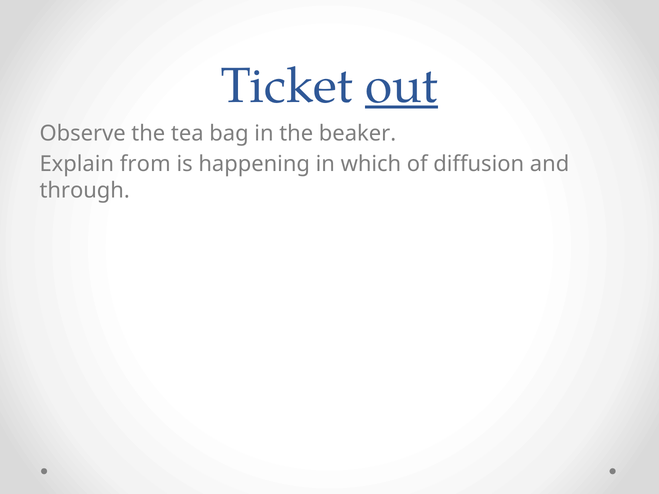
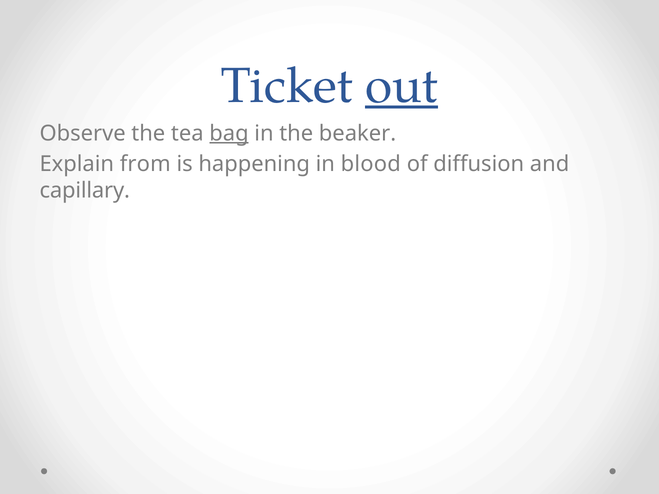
bag underline: none -> present (229, 133)
which: which -> blood (371, 164)
through: through -> capillary (85, 190)
